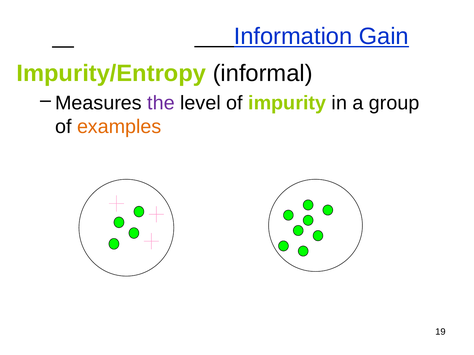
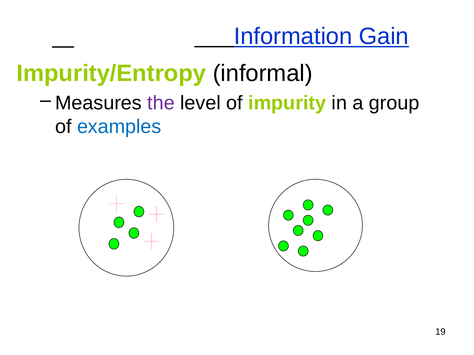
examples colour: orange -> blue (119, 127)
